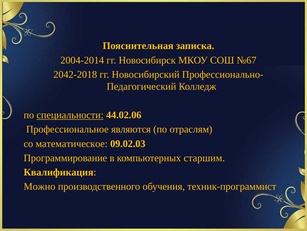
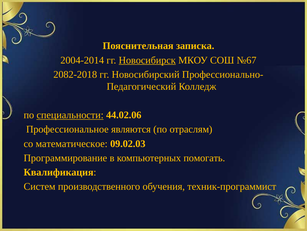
Новосибирск underline: none -> present (147, 60)
2042-2018: 2042-2018 -> 2082-2018 (75, 74)
старшим: старшим -> помогать (204, 157)
Можно: Можно -> Систем (40, 186)
